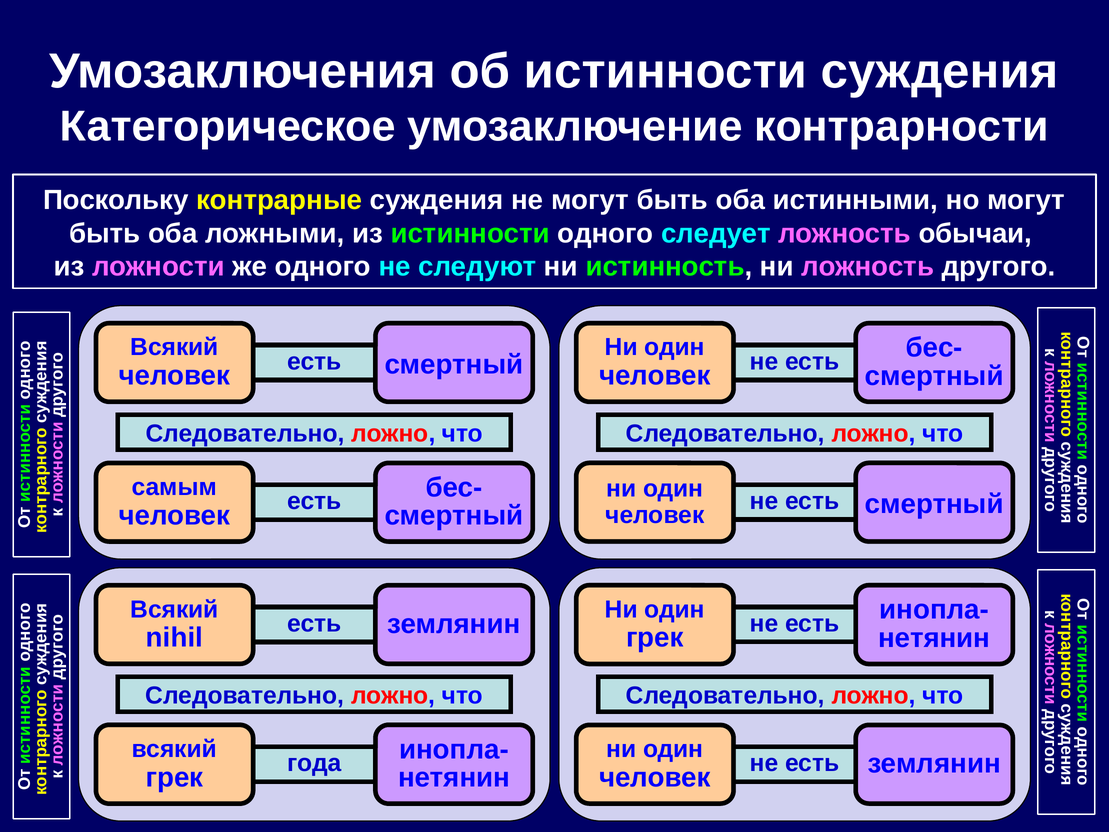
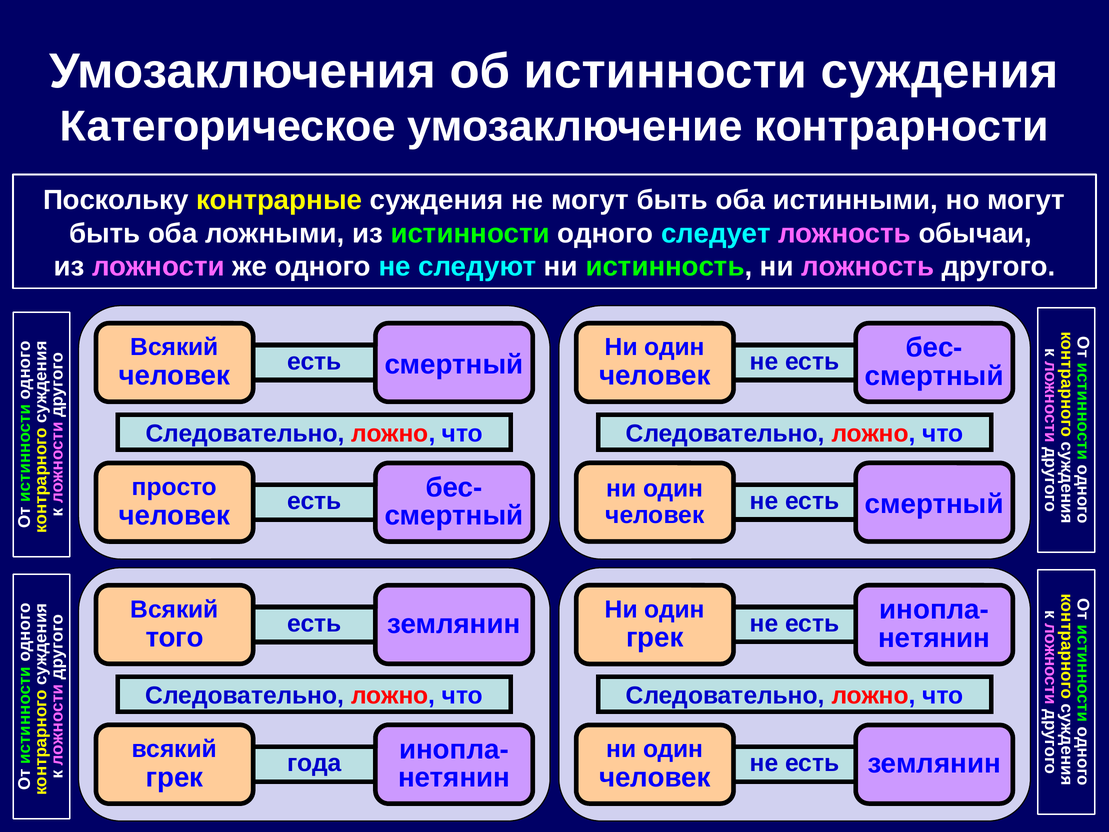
самым: самым -> просто (174, 487)
nihil: nihil -> того (175, 637)
